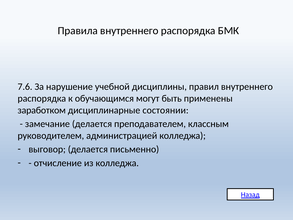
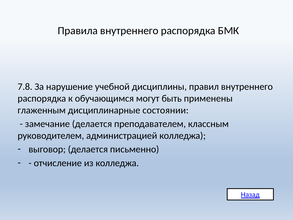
7.6: 7.6 -> 7.8 (25, 87)
заработком: заработком -> глаженным (42, 110)
